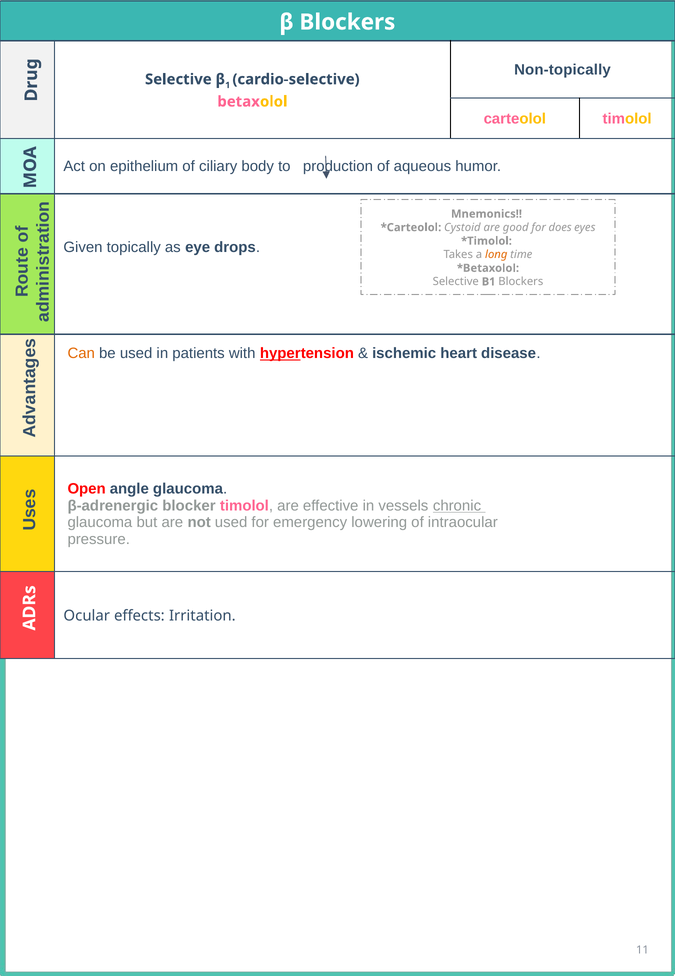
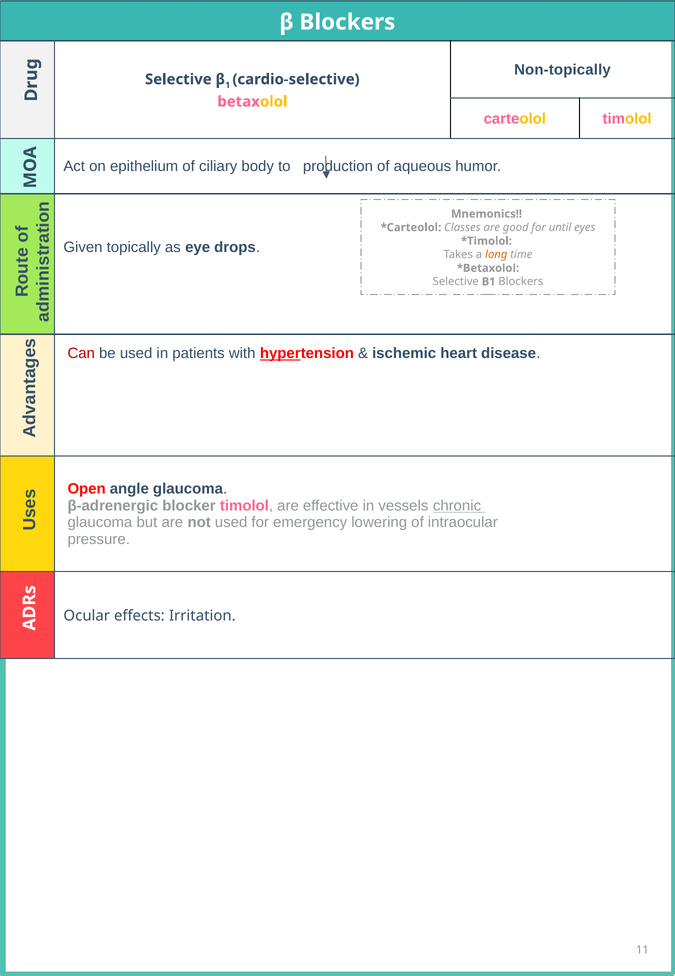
Cystoid: Cystoid -> Classes (462, 227)
does: does -> until (560, 227)
Can colour: orange -> red (81, 353)
